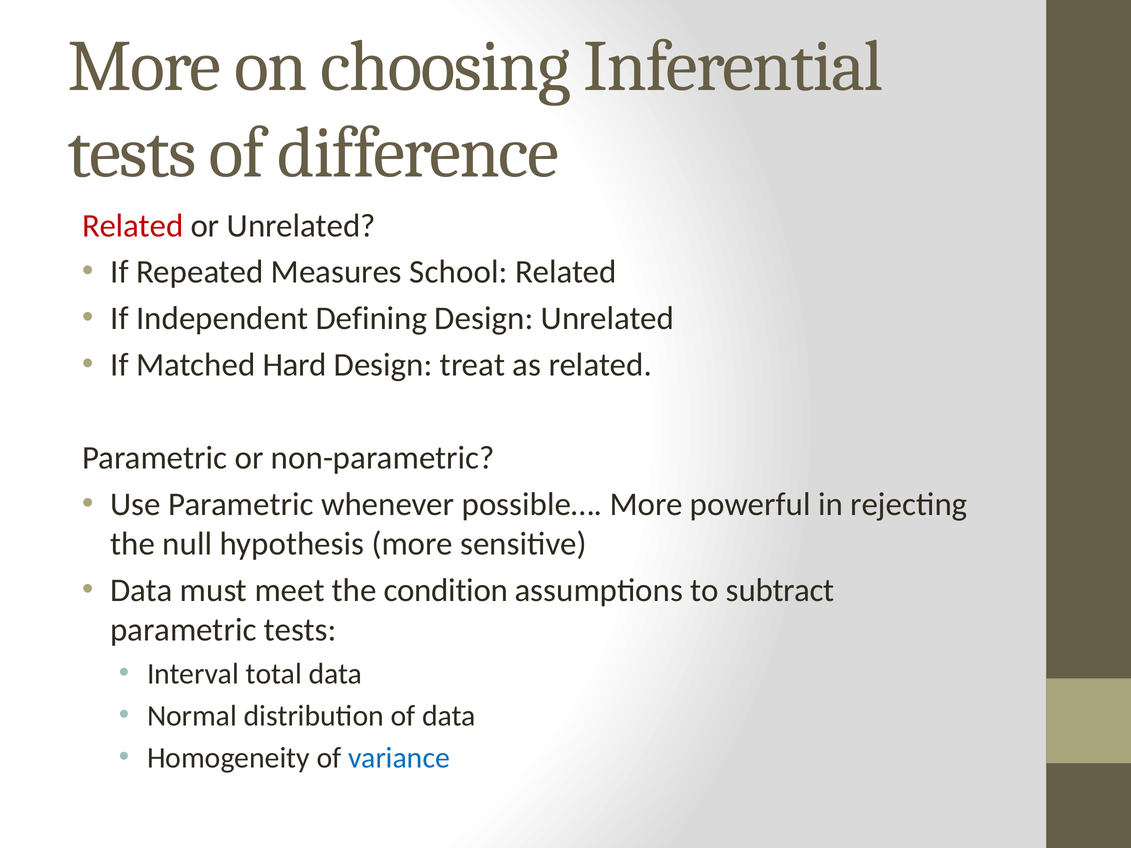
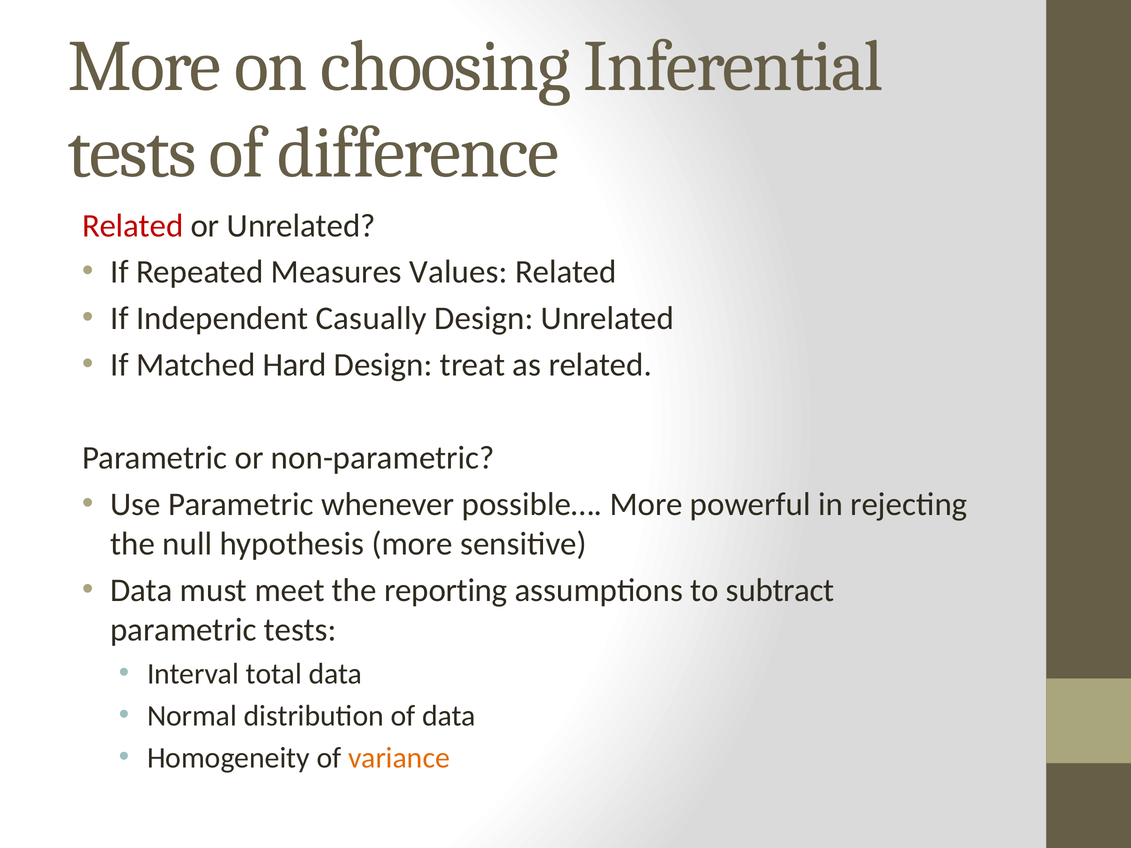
School: School -> Values (459, 272)
Defining: Defining -> Casually (371, 319)
condition: condition -> reporting (446, 591)
variance colour: blue -> orange (399, 758)
